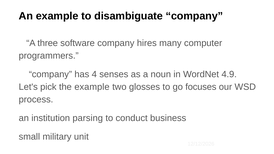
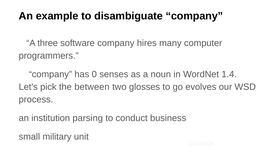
4: 4 -> 0 (94, 74)
4.9: 4.9 -> 1.4 (229, 74)
the example: example -> between (92, 87)
focuses: focuses -> evolves (201, 87)
